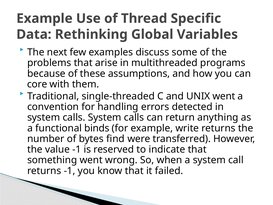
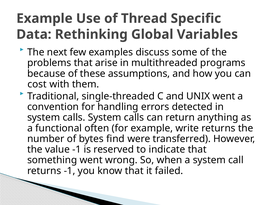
core: core -> cost (37, 84)
binds: binds -> often (97, 128)
